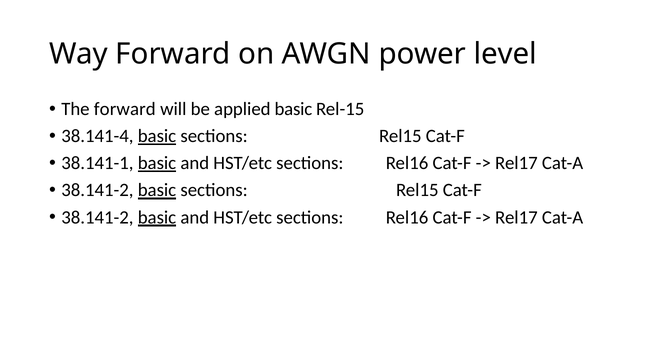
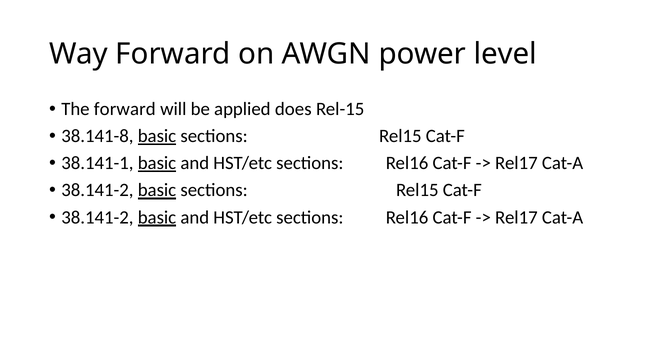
applied basic: basic -> does (293, 109)
38.141-4: 38.141-4 -> 38.141-8 (97, 136)
